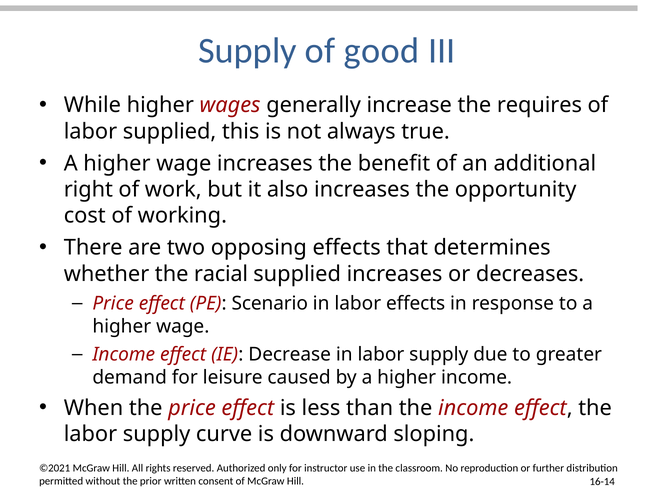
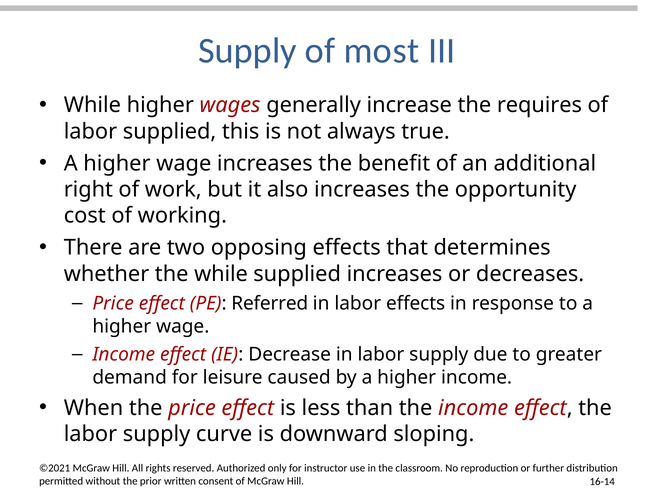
good: good -> most (381, 50)
the racial: racial -> while (221, 274)
Scenario: Scenario -> Referred (270, 303)
